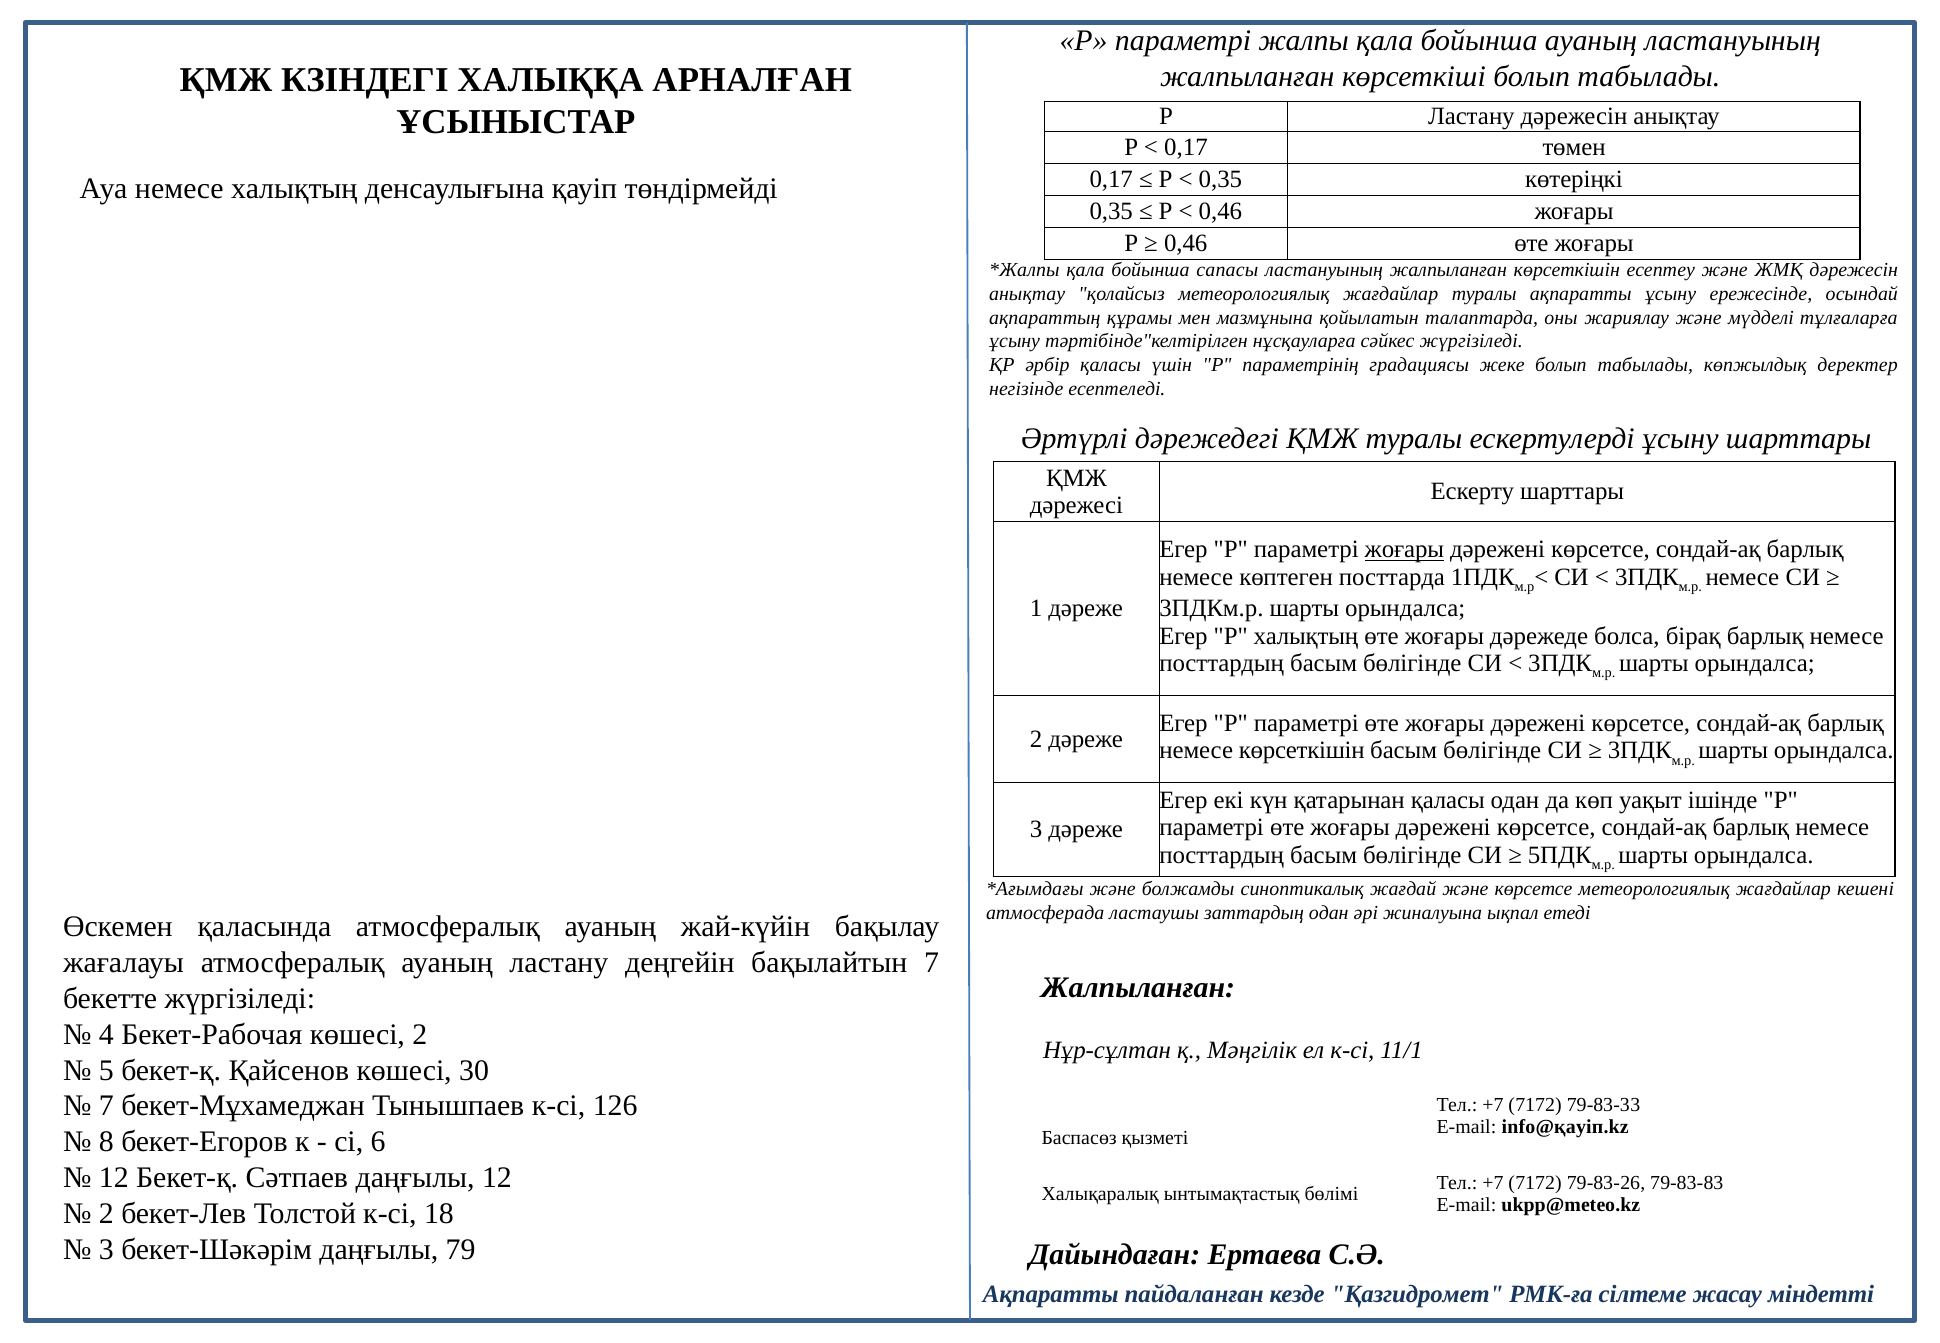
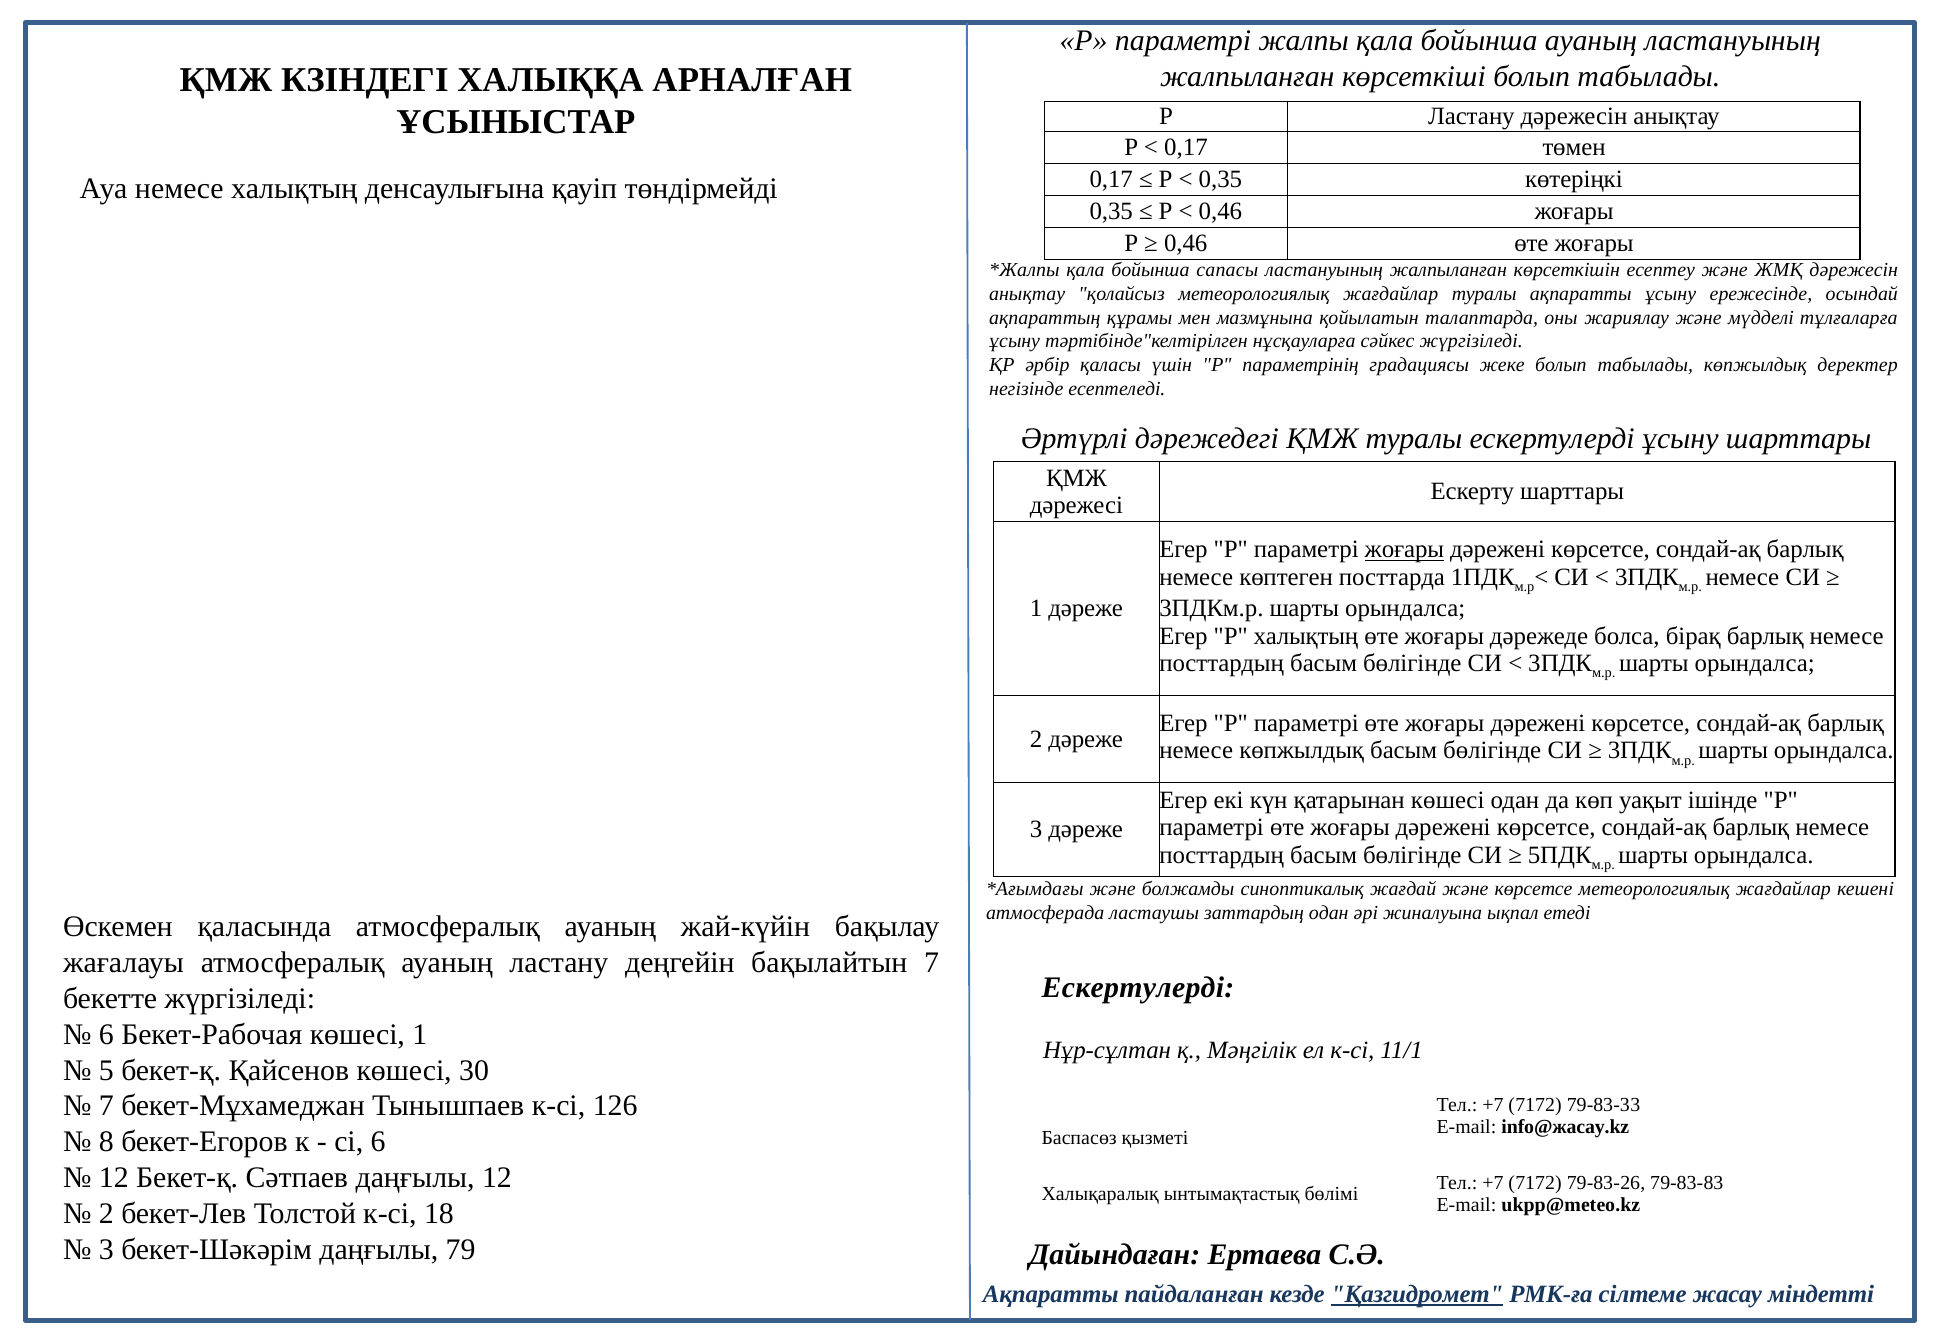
немесе көрсеткішін: көрсеткішін -> көпжылдық (1302, 751)
қатарынан қаласы: қаласы -> көшесі (1448, 800)
Жалпыланған: Жалпыланған -> Ескертулерді (1138, 988)
4: 4 -> 6 (106, 1035)
көшесі 2: 2 -> 1 (420, 1035)
info@қауіп.kz: info@қауіп.kz -> info@жасау.kz (1565, 1127)
Қазгидромет underline: none -> present (1417, 1294)
